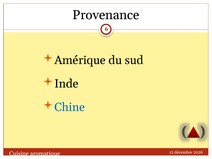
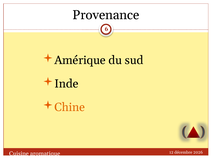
Chine colour: blue -> orange (70, 107)
